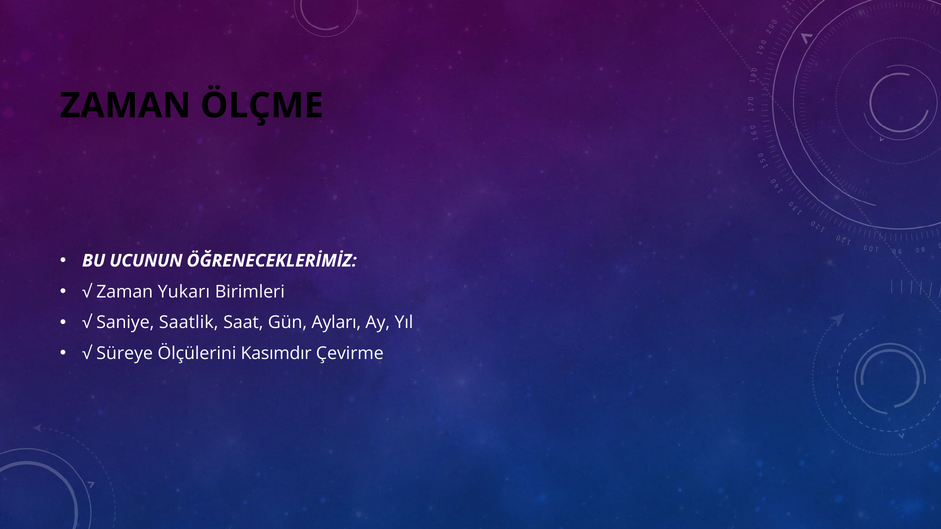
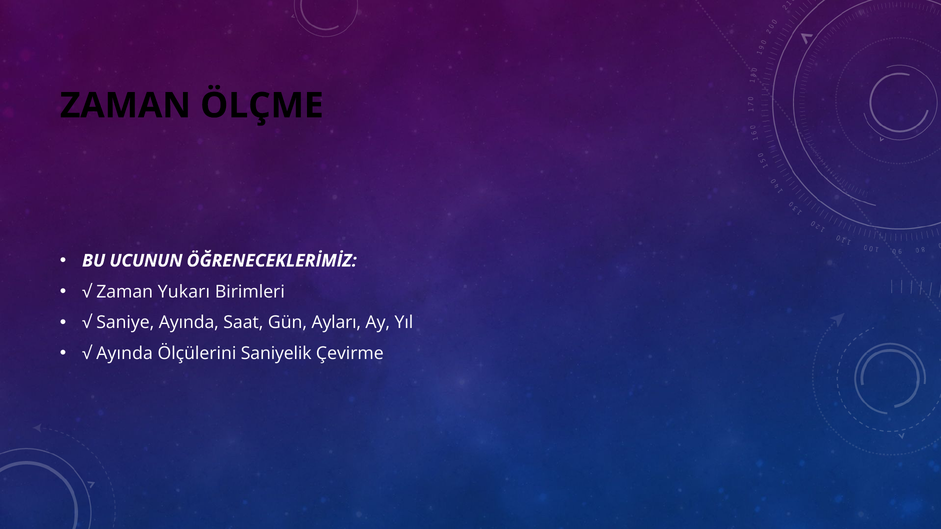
Saniye Saatlik: Saatlik -> Ayında (189, 323)
Süreye: Süreye -> Ayında (125, 354)
Kasımdır: Kasımdır -> Saniyelik (276, 354)
